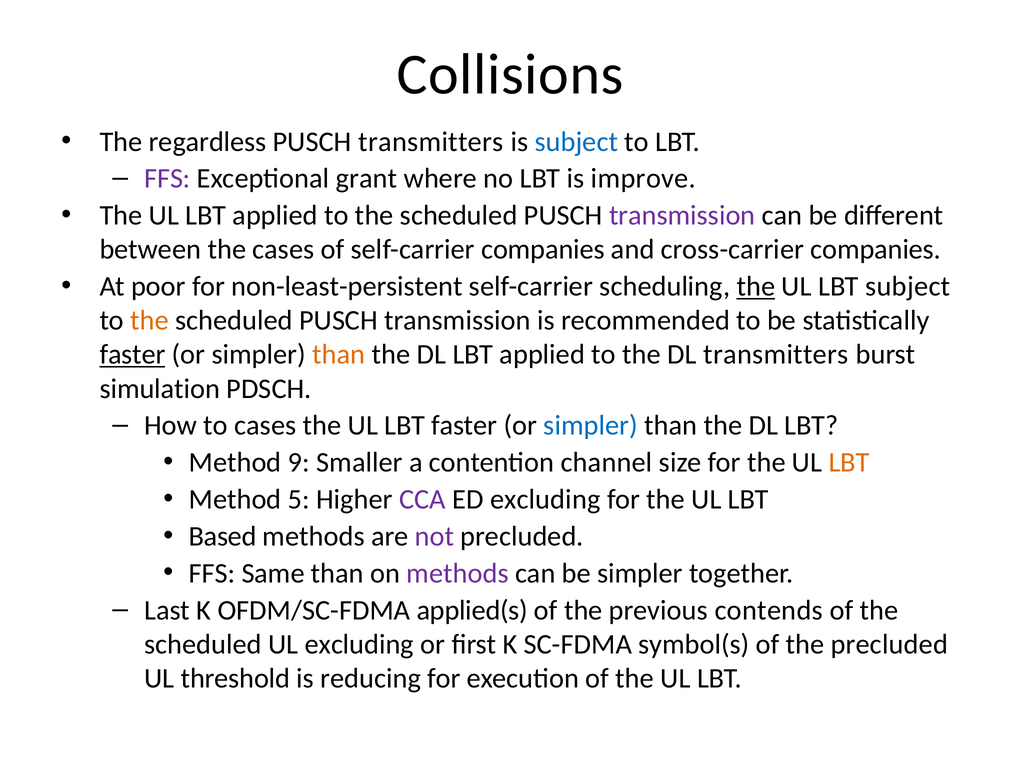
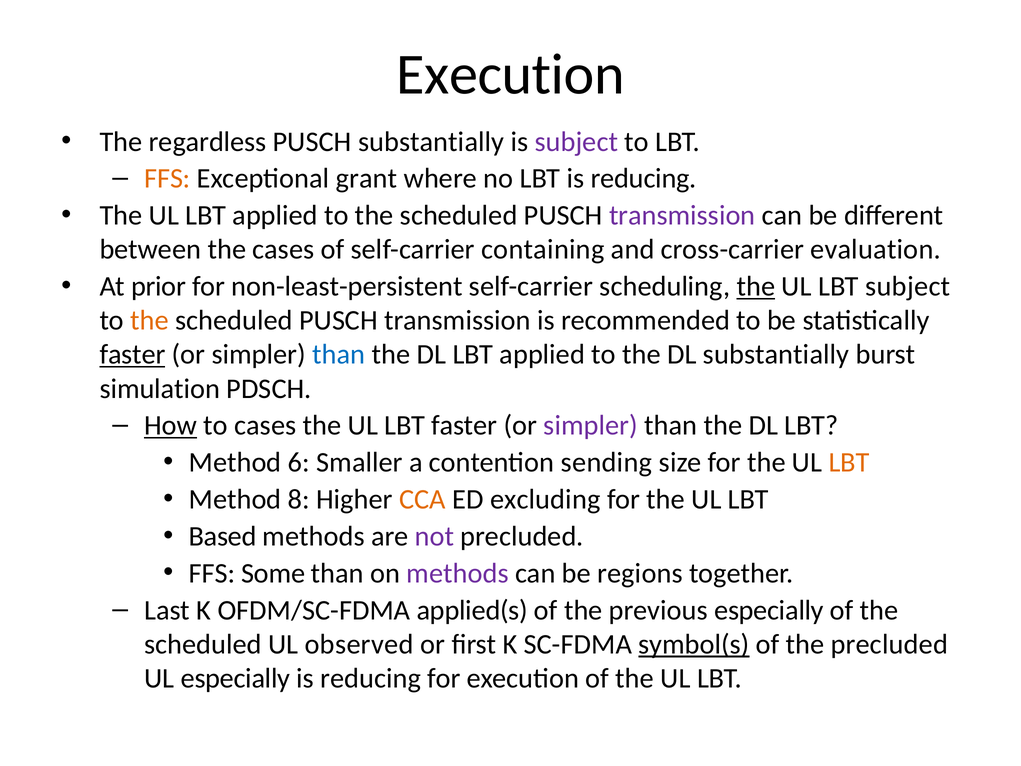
Collisions: Collisions -> Execution (511, 75)
PUSCH transmitters: transmitters -> substantially (431, 142)
subject colour: blue -> purple (576, 142)
FFS colour: purple -> orange (167, 179)
LBT is improve: improve -> reducing (644, 179)
self-carrier companies: companies -> containing (543, 250)
cross-carrier companies: companies -> evaluation (876, 250)
poor: poor -> prior (158, 286)
than colour: orange -> blue (339, 354)
DL transmitters: transmitters -> substantially (776, 354)
How underline: none -> present (171, 425)
simpler colour: blue -> purple (591, 425)
9: 9 -> 6 (299, 462)
channel: channel -> sending (606, 462)
5: 5 -> 8 (299, 499)
CCA colour: purple -> orange (423, 499)
Same: Same -> Some (273, 573)
be simpler: simpler -> regions (640, 573)
previous contends: contends -> especially (769, 610)
UL excluding: excluding -> observed (359, 644)
symbol(s underline: none -> present (694, 644)
UL threshold: threshold -> especially (235, 678)
